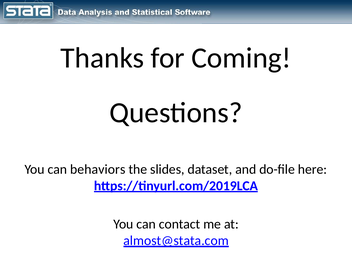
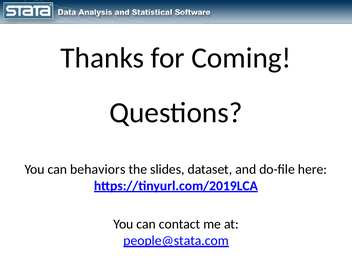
almost@stata.com: almost@stata.com -> people@stata.com (176, 241)
